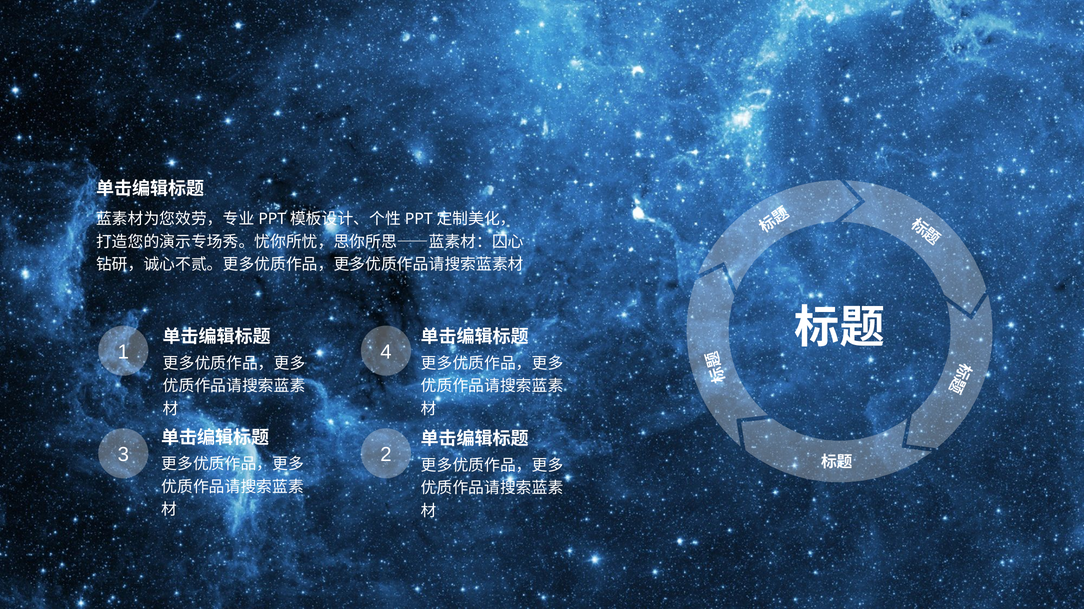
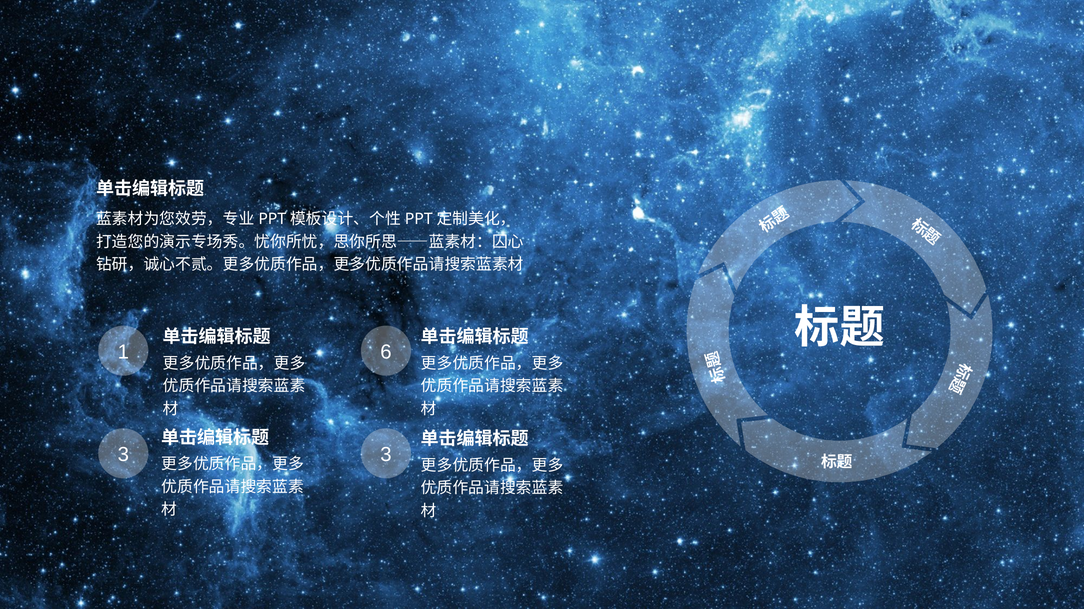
4: 4 -> 6 (386, 352)
3 2: 2 -> 3 (386, 455)
